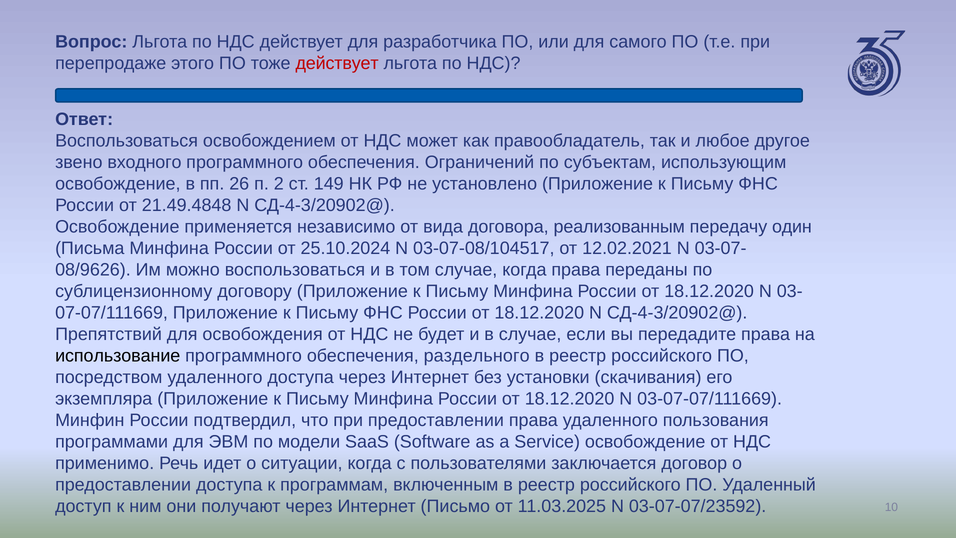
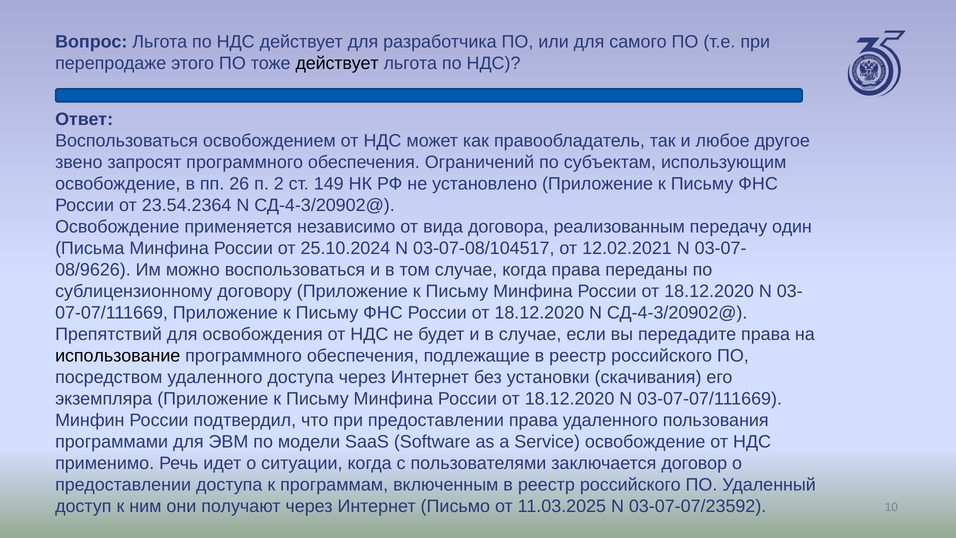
действует colour: red -> black (337, 63)
входного: входного -> запросят (144, 162)
21.49.4848: 21.49.4848 -> 23.54.2364 (187, 205)
раздельного: раздельного -> подлежащие (477, 356)
